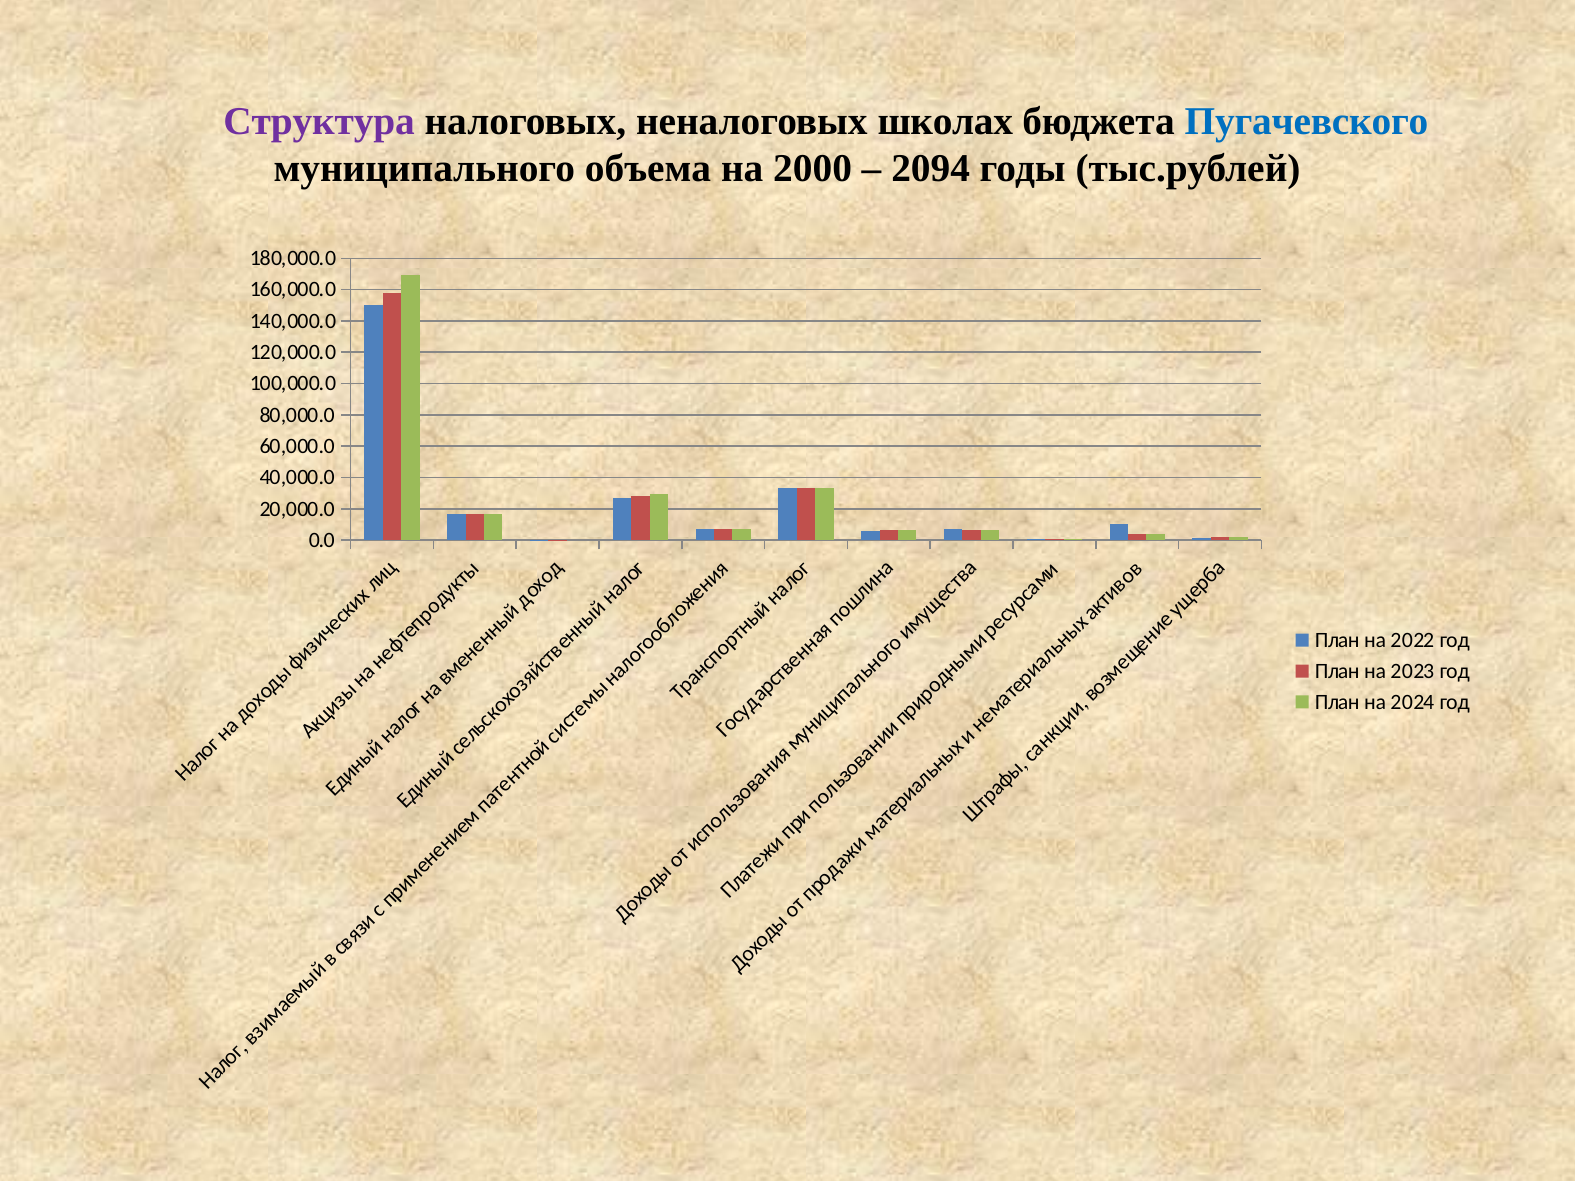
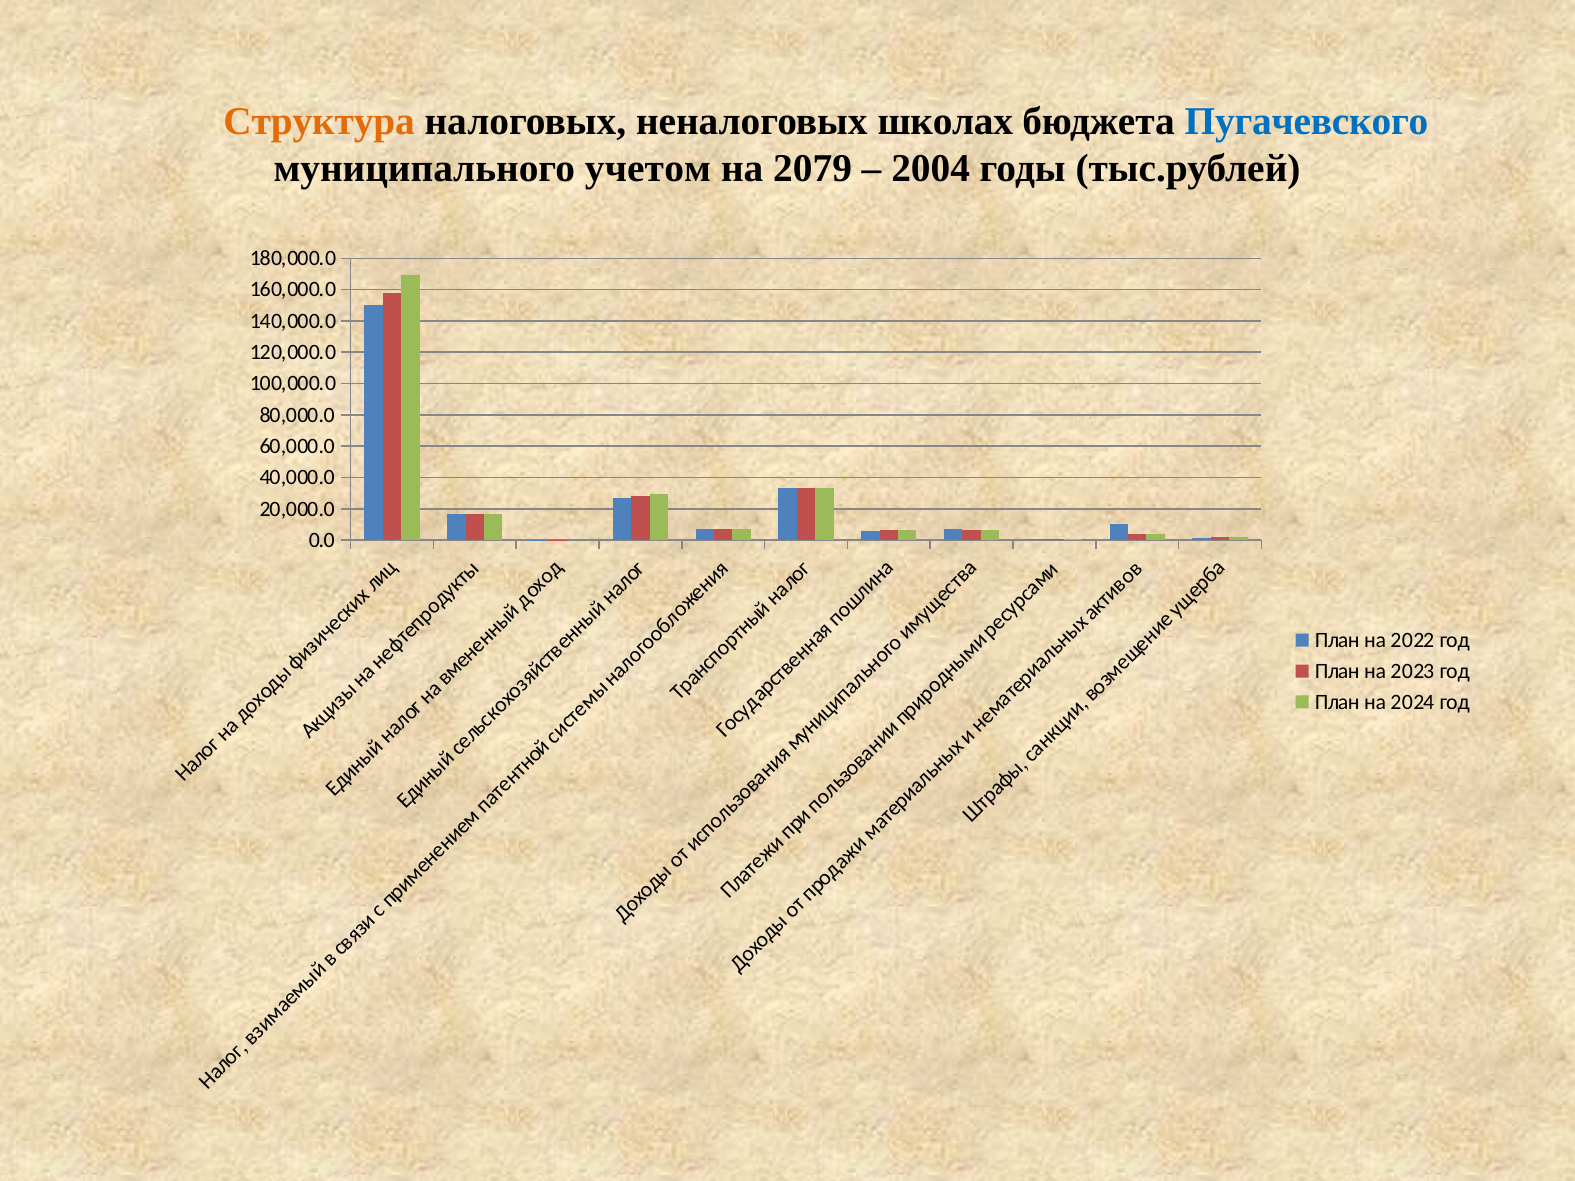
Структура colour: purple -> orange (319, 121)
объема: объема -> учетом (648, 168)
2000: 2000 -> 2079 (813, 168)
2094: 2094 -> 2004 (931, 168)
